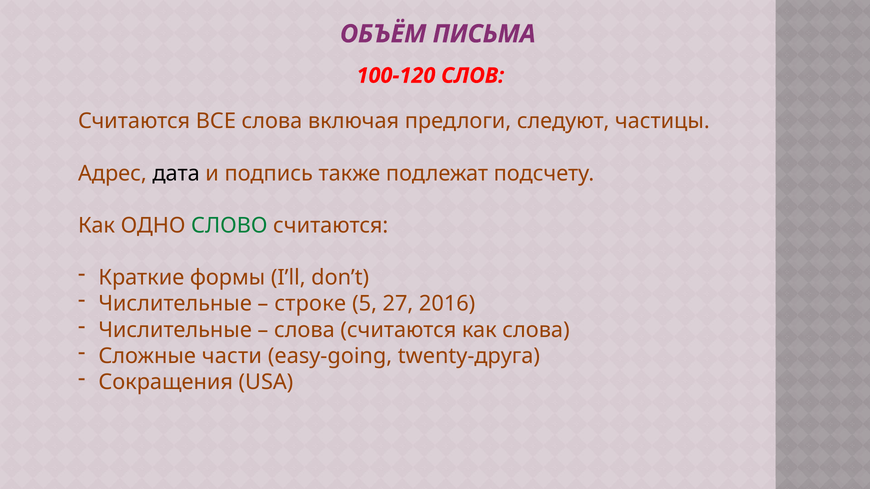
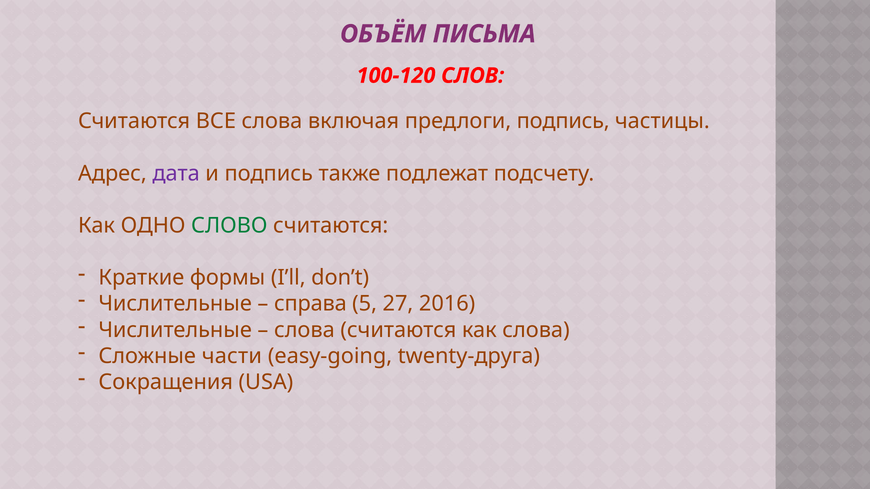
предлоги следуют: следуют -> подпись (563, 121)
дата colour: black -> purple (176, 174)
строке: строке -> справа (310, 304)
